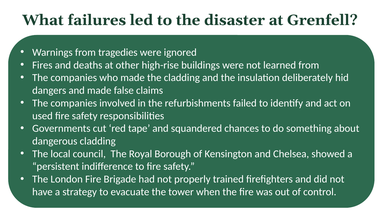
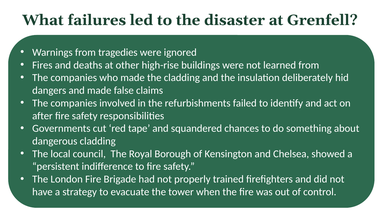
used: used -> after (42, 116)
